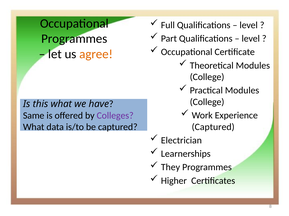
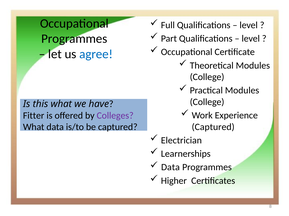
agree colour: orange -> blue (96, 54)
Same: Same -> Fitter (34, 116)
They: They -> Data (170, 168)
